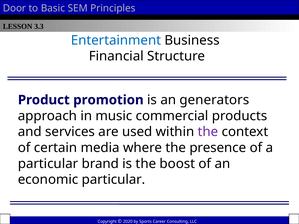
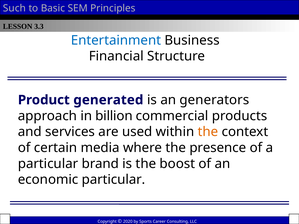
Door: Door -> Such (14, 8)
promotion: promotion -> generated (108, 100)
music: music -> billion (114, 116)
the colour: purple -> orange (208, 132)
